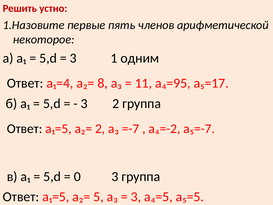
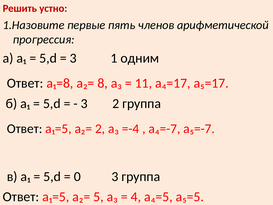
некоторое: некоторое -> прогрессия (44, 40)
а₁=4: а₁=4 -> а₁=8 (60, 83)
а₄=95: а₄=95 -> а₄=17 (173, 83)
=-7: =-7 -> =-4 (131, 129)
а₄=-2: а₄=-2 -> а₄=-7 (164, 129)
3: 3 -> 4 (136, 197)
